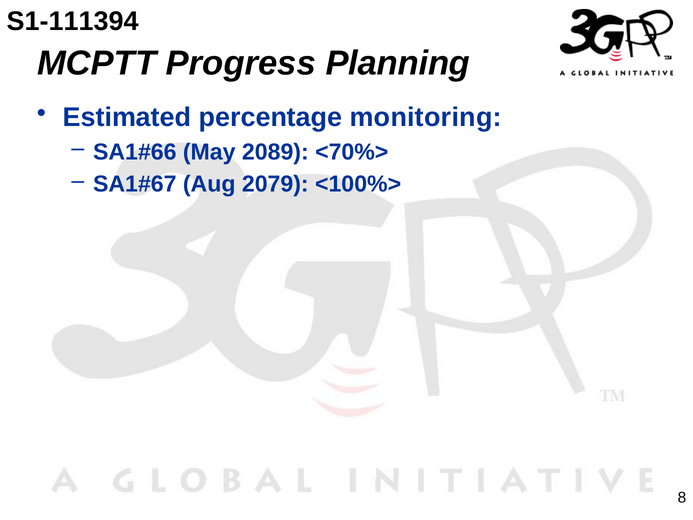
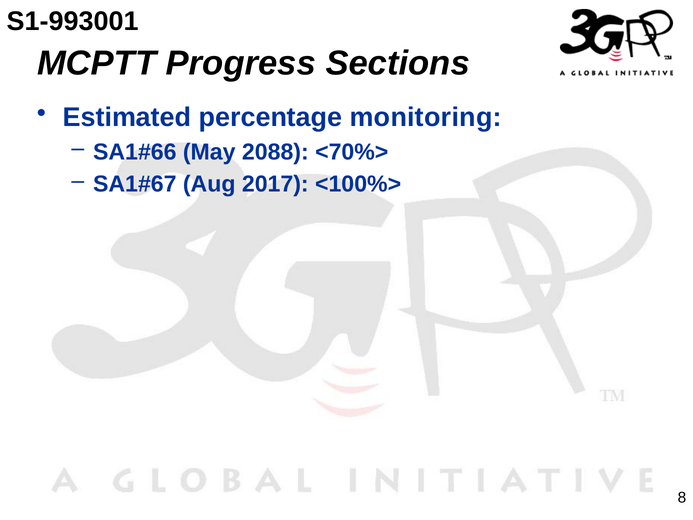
S1-111394: S1-111394 -> S1-993001 (73, 22)
Planning: Planning -> Sections (398, 63)
2089: 2089 -> 2088 (275, 152)
2079: 2079 -> 2017 (275, 184)
